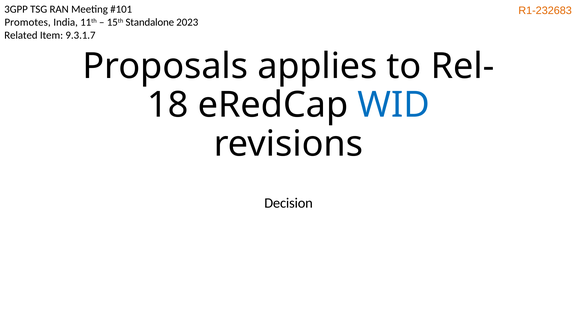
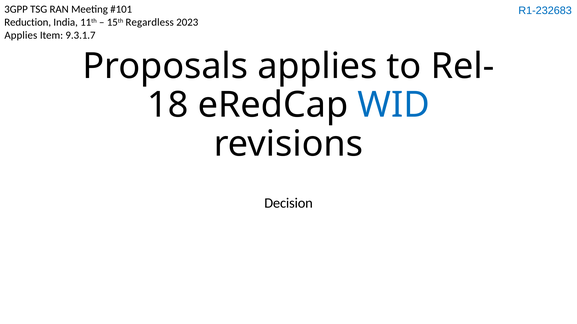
R1-232683 colour: orange -> blue (545, 11)
Promotes: Promotes -> Reduction (28, 22)
Standalone: Standalone -> Regardless (150, 22)
Related: Related -> Applies (21, 35)
